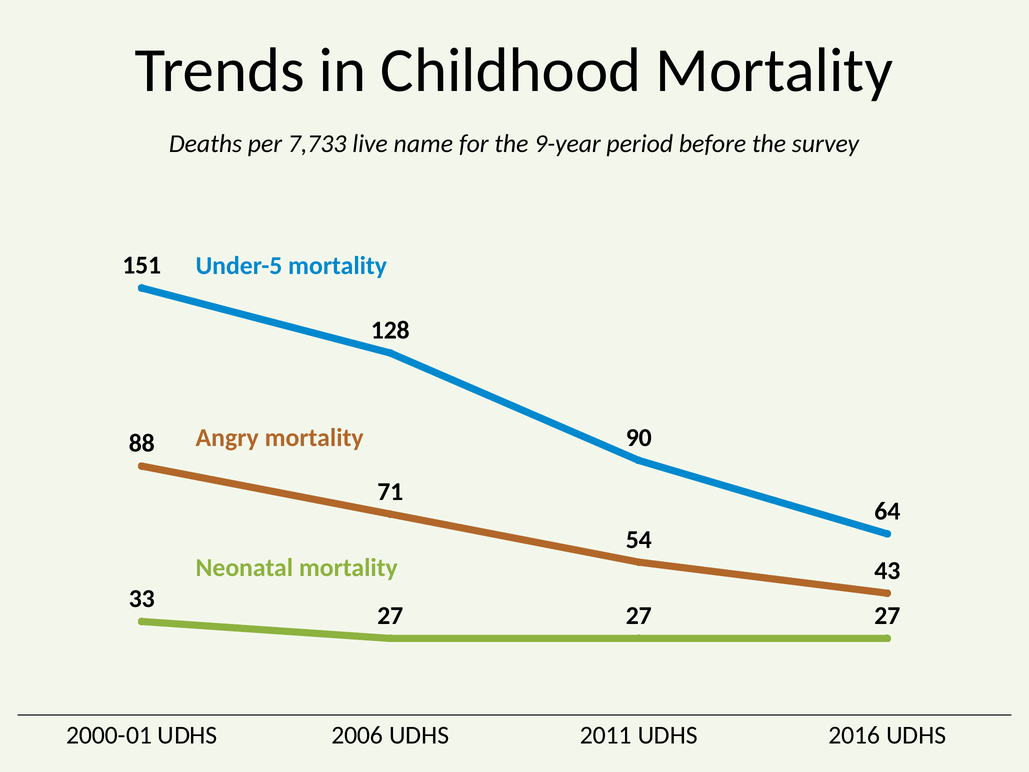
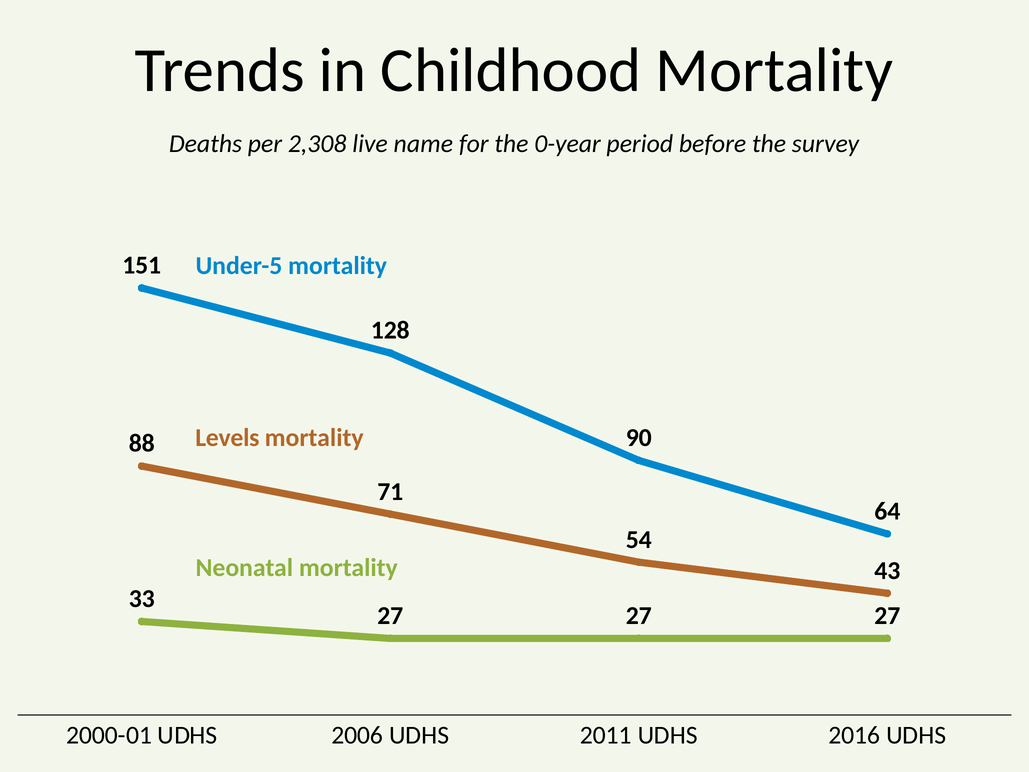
7,733: 7,733 -> 2,308 (317, 144)
9-year: 9-year -> 0-year (568, 144)
Angry: Angry -> Levels (227, 437)
